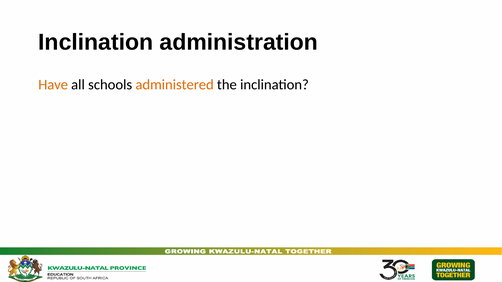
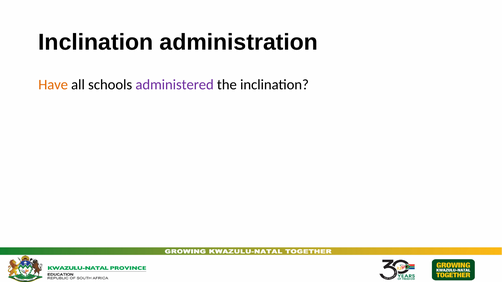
administered colour: orange -> purple (175, 85)
